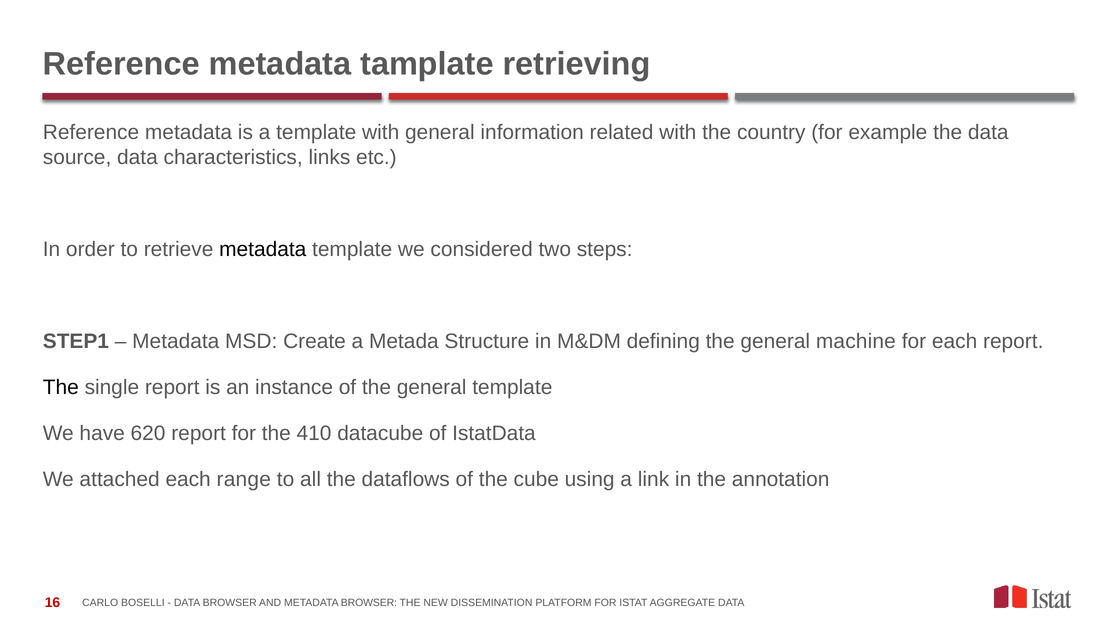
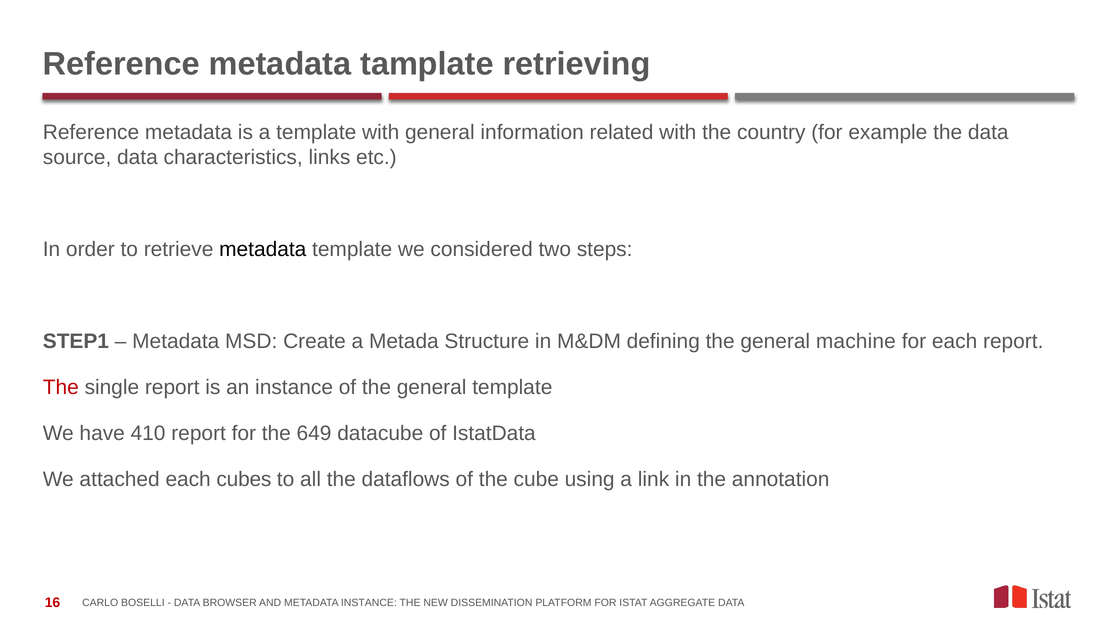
The colour: black -> red (61, 388)
620: 620 -> 410 (148, 434)
410: 410 -> 649 (314, 434)
range: range -> cubes (244, 480)
METADATA BROWSER: BROWSER -> INSTANCE (369, 603)
